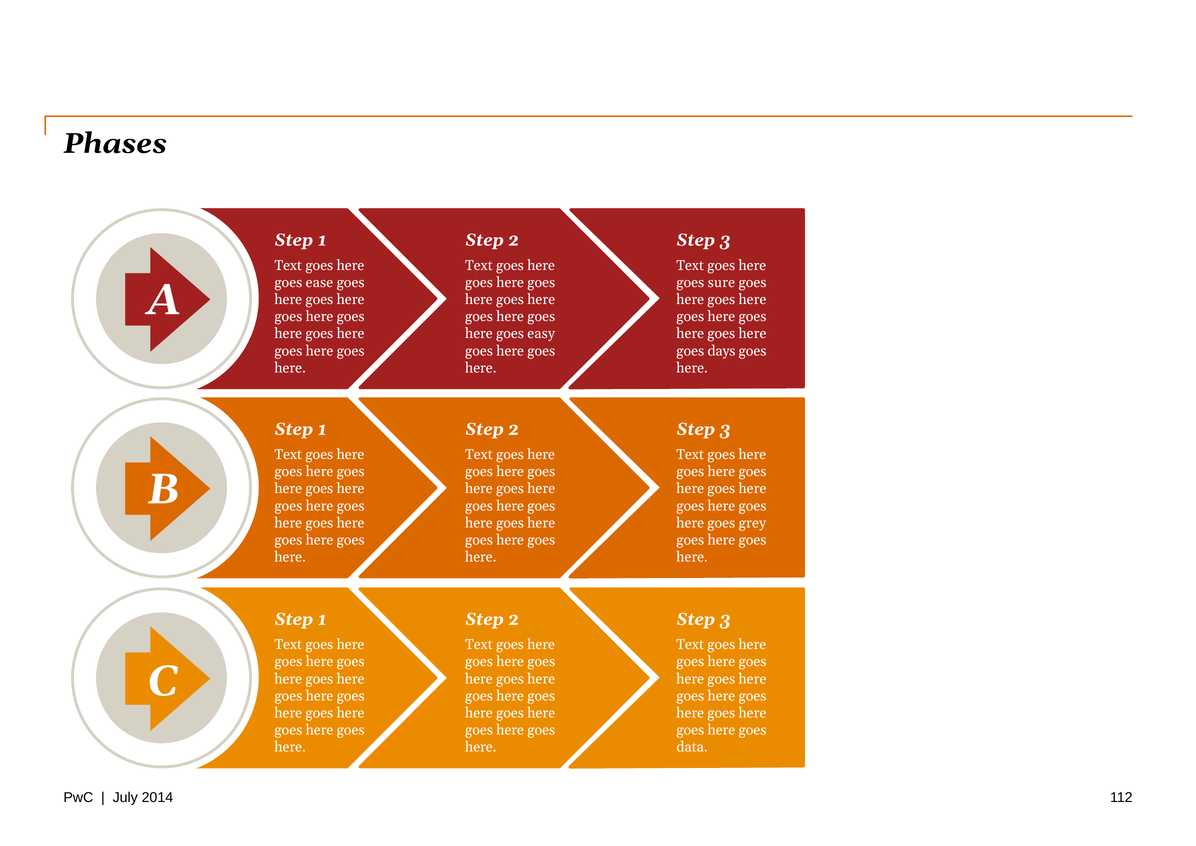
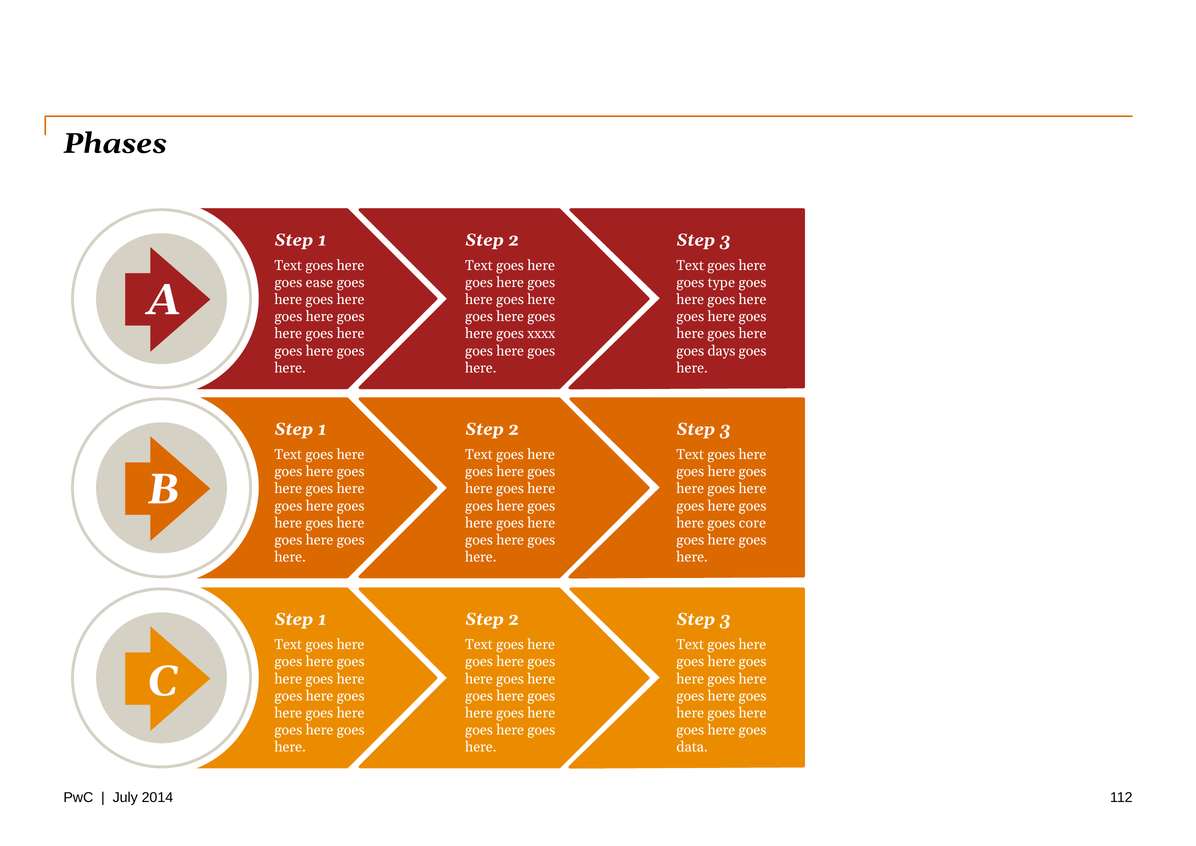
sure: sure -> type (721, 282)
easy: easy -> xxxx (541, 334)
grey: grey -> core (752, 523)
